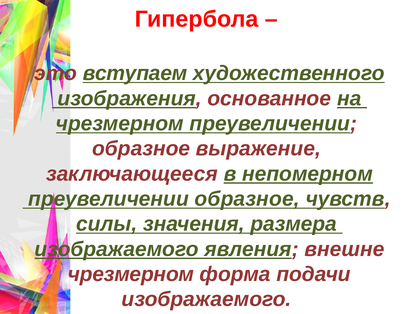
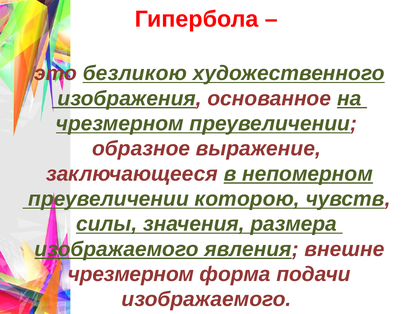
вступаем: вступаем -> безликою (135, 73)
образное: образное -> которою (247, 199)
